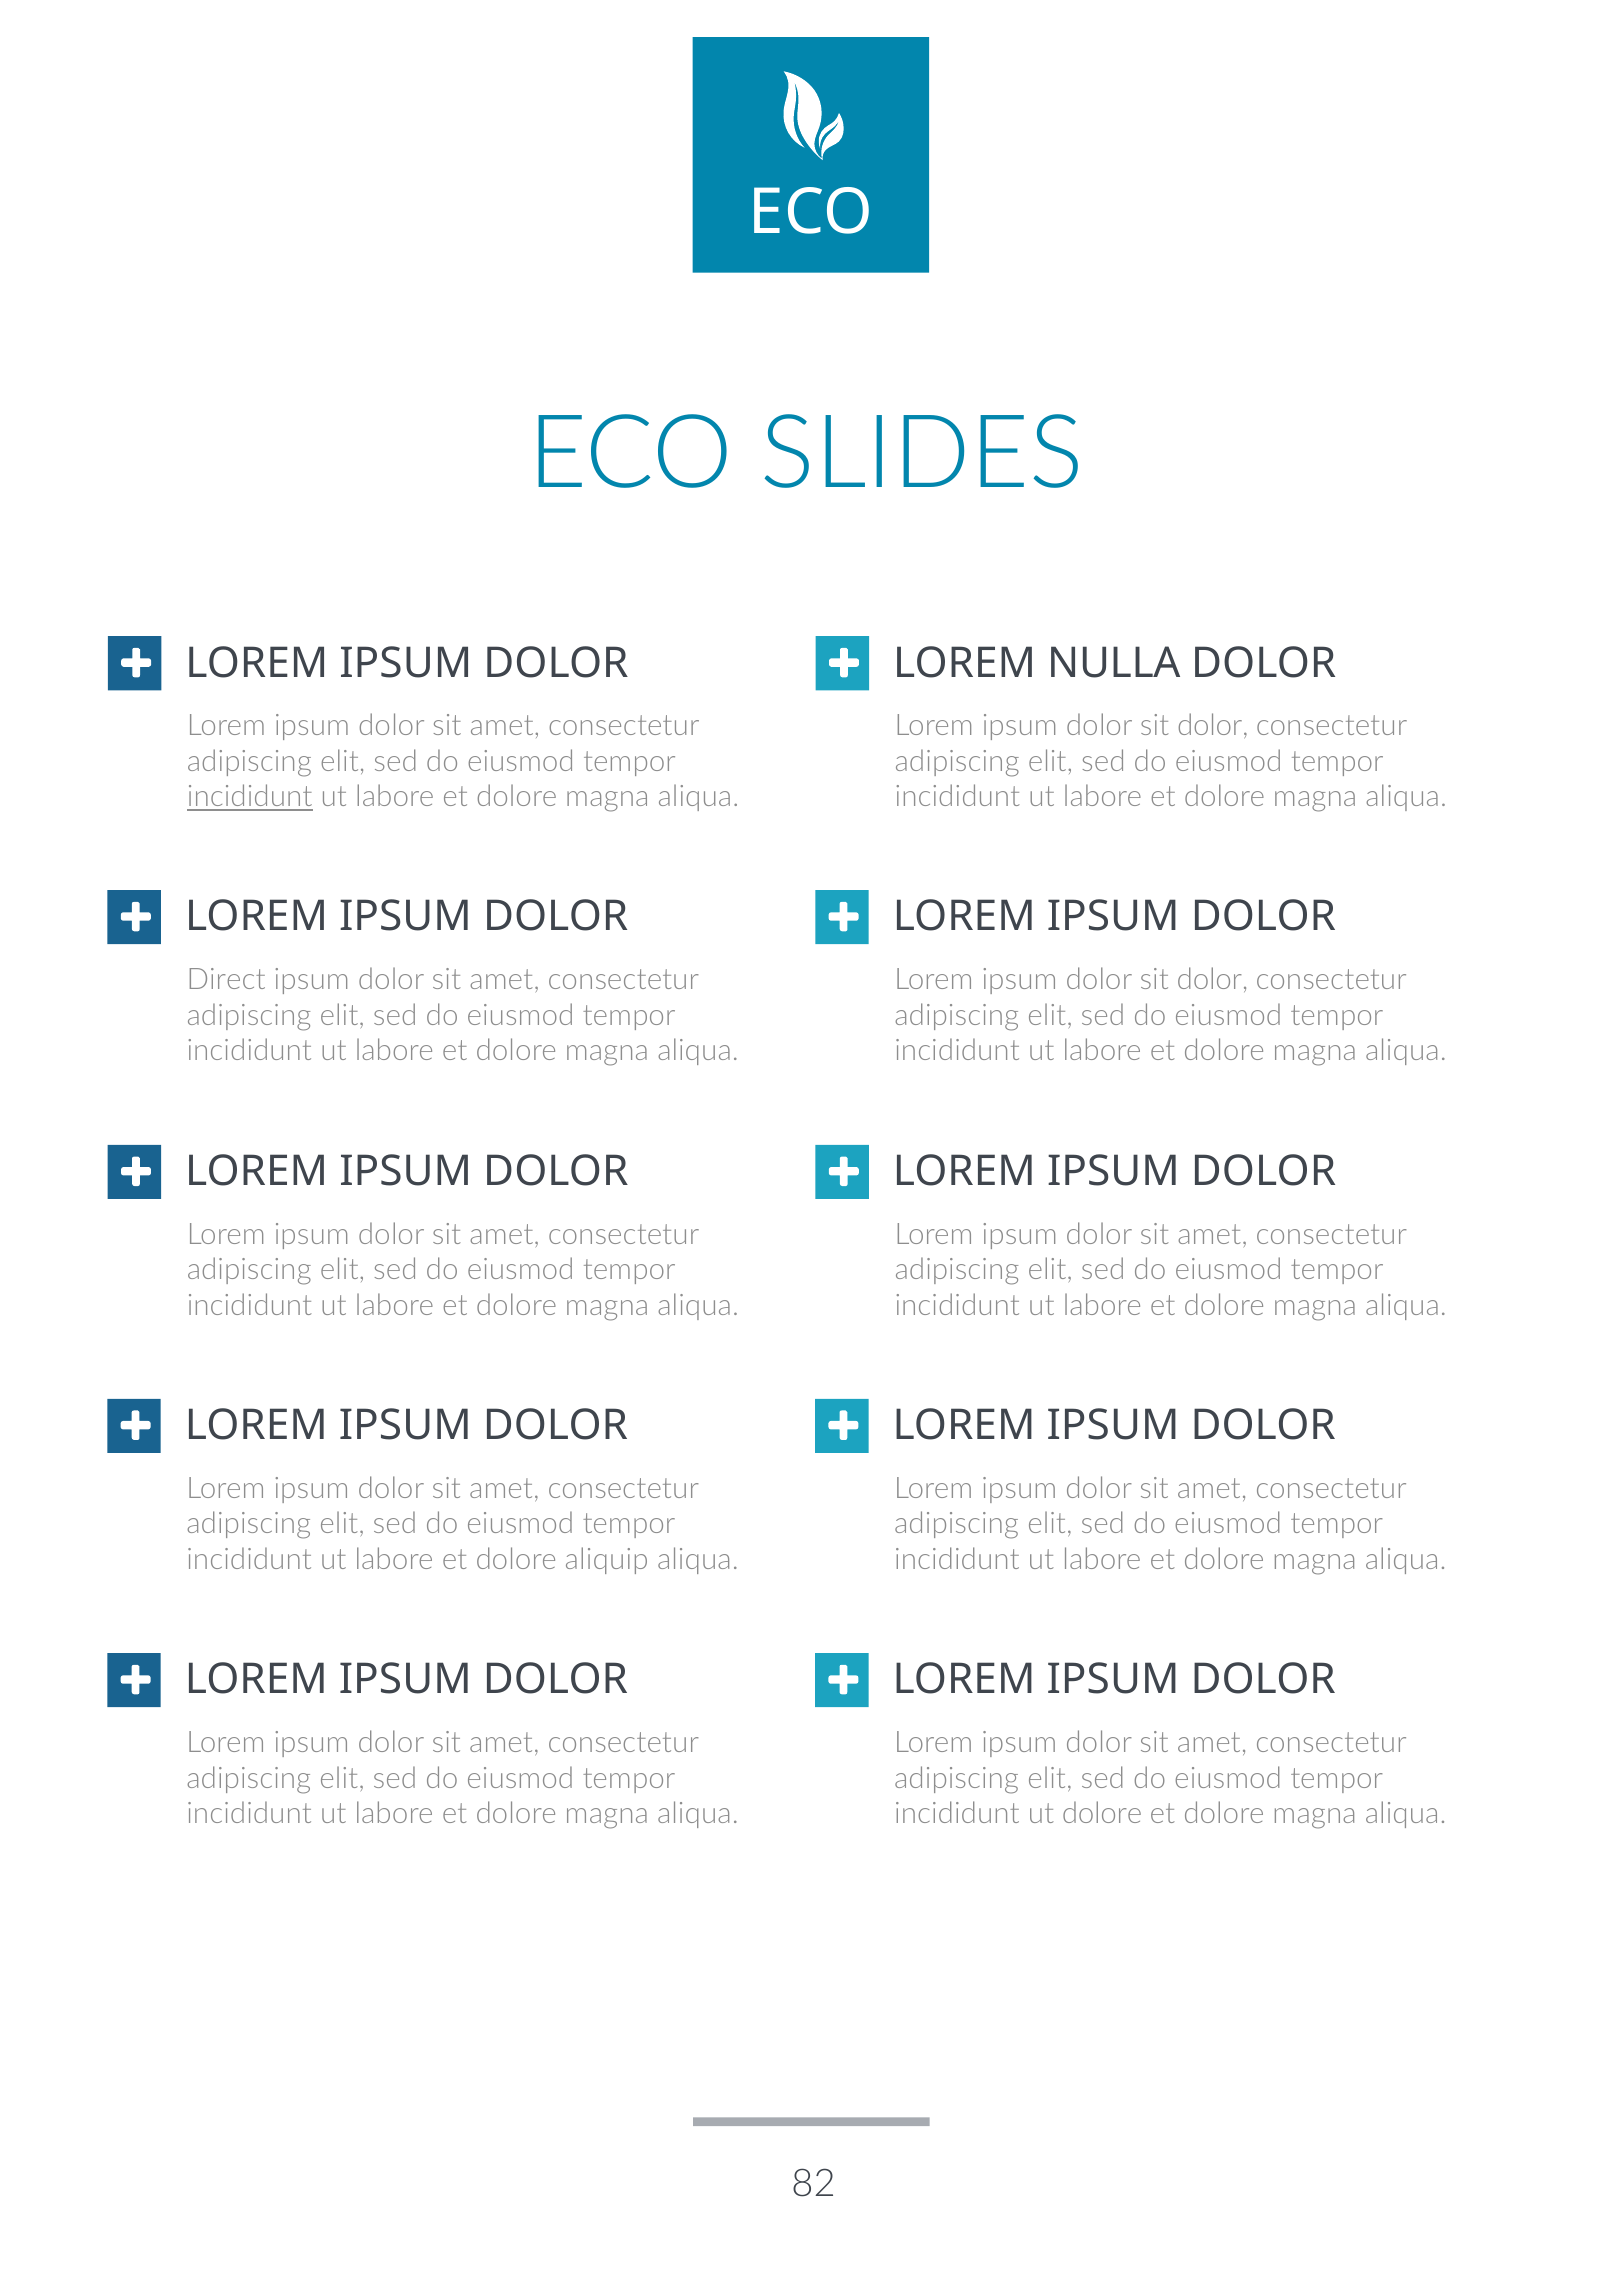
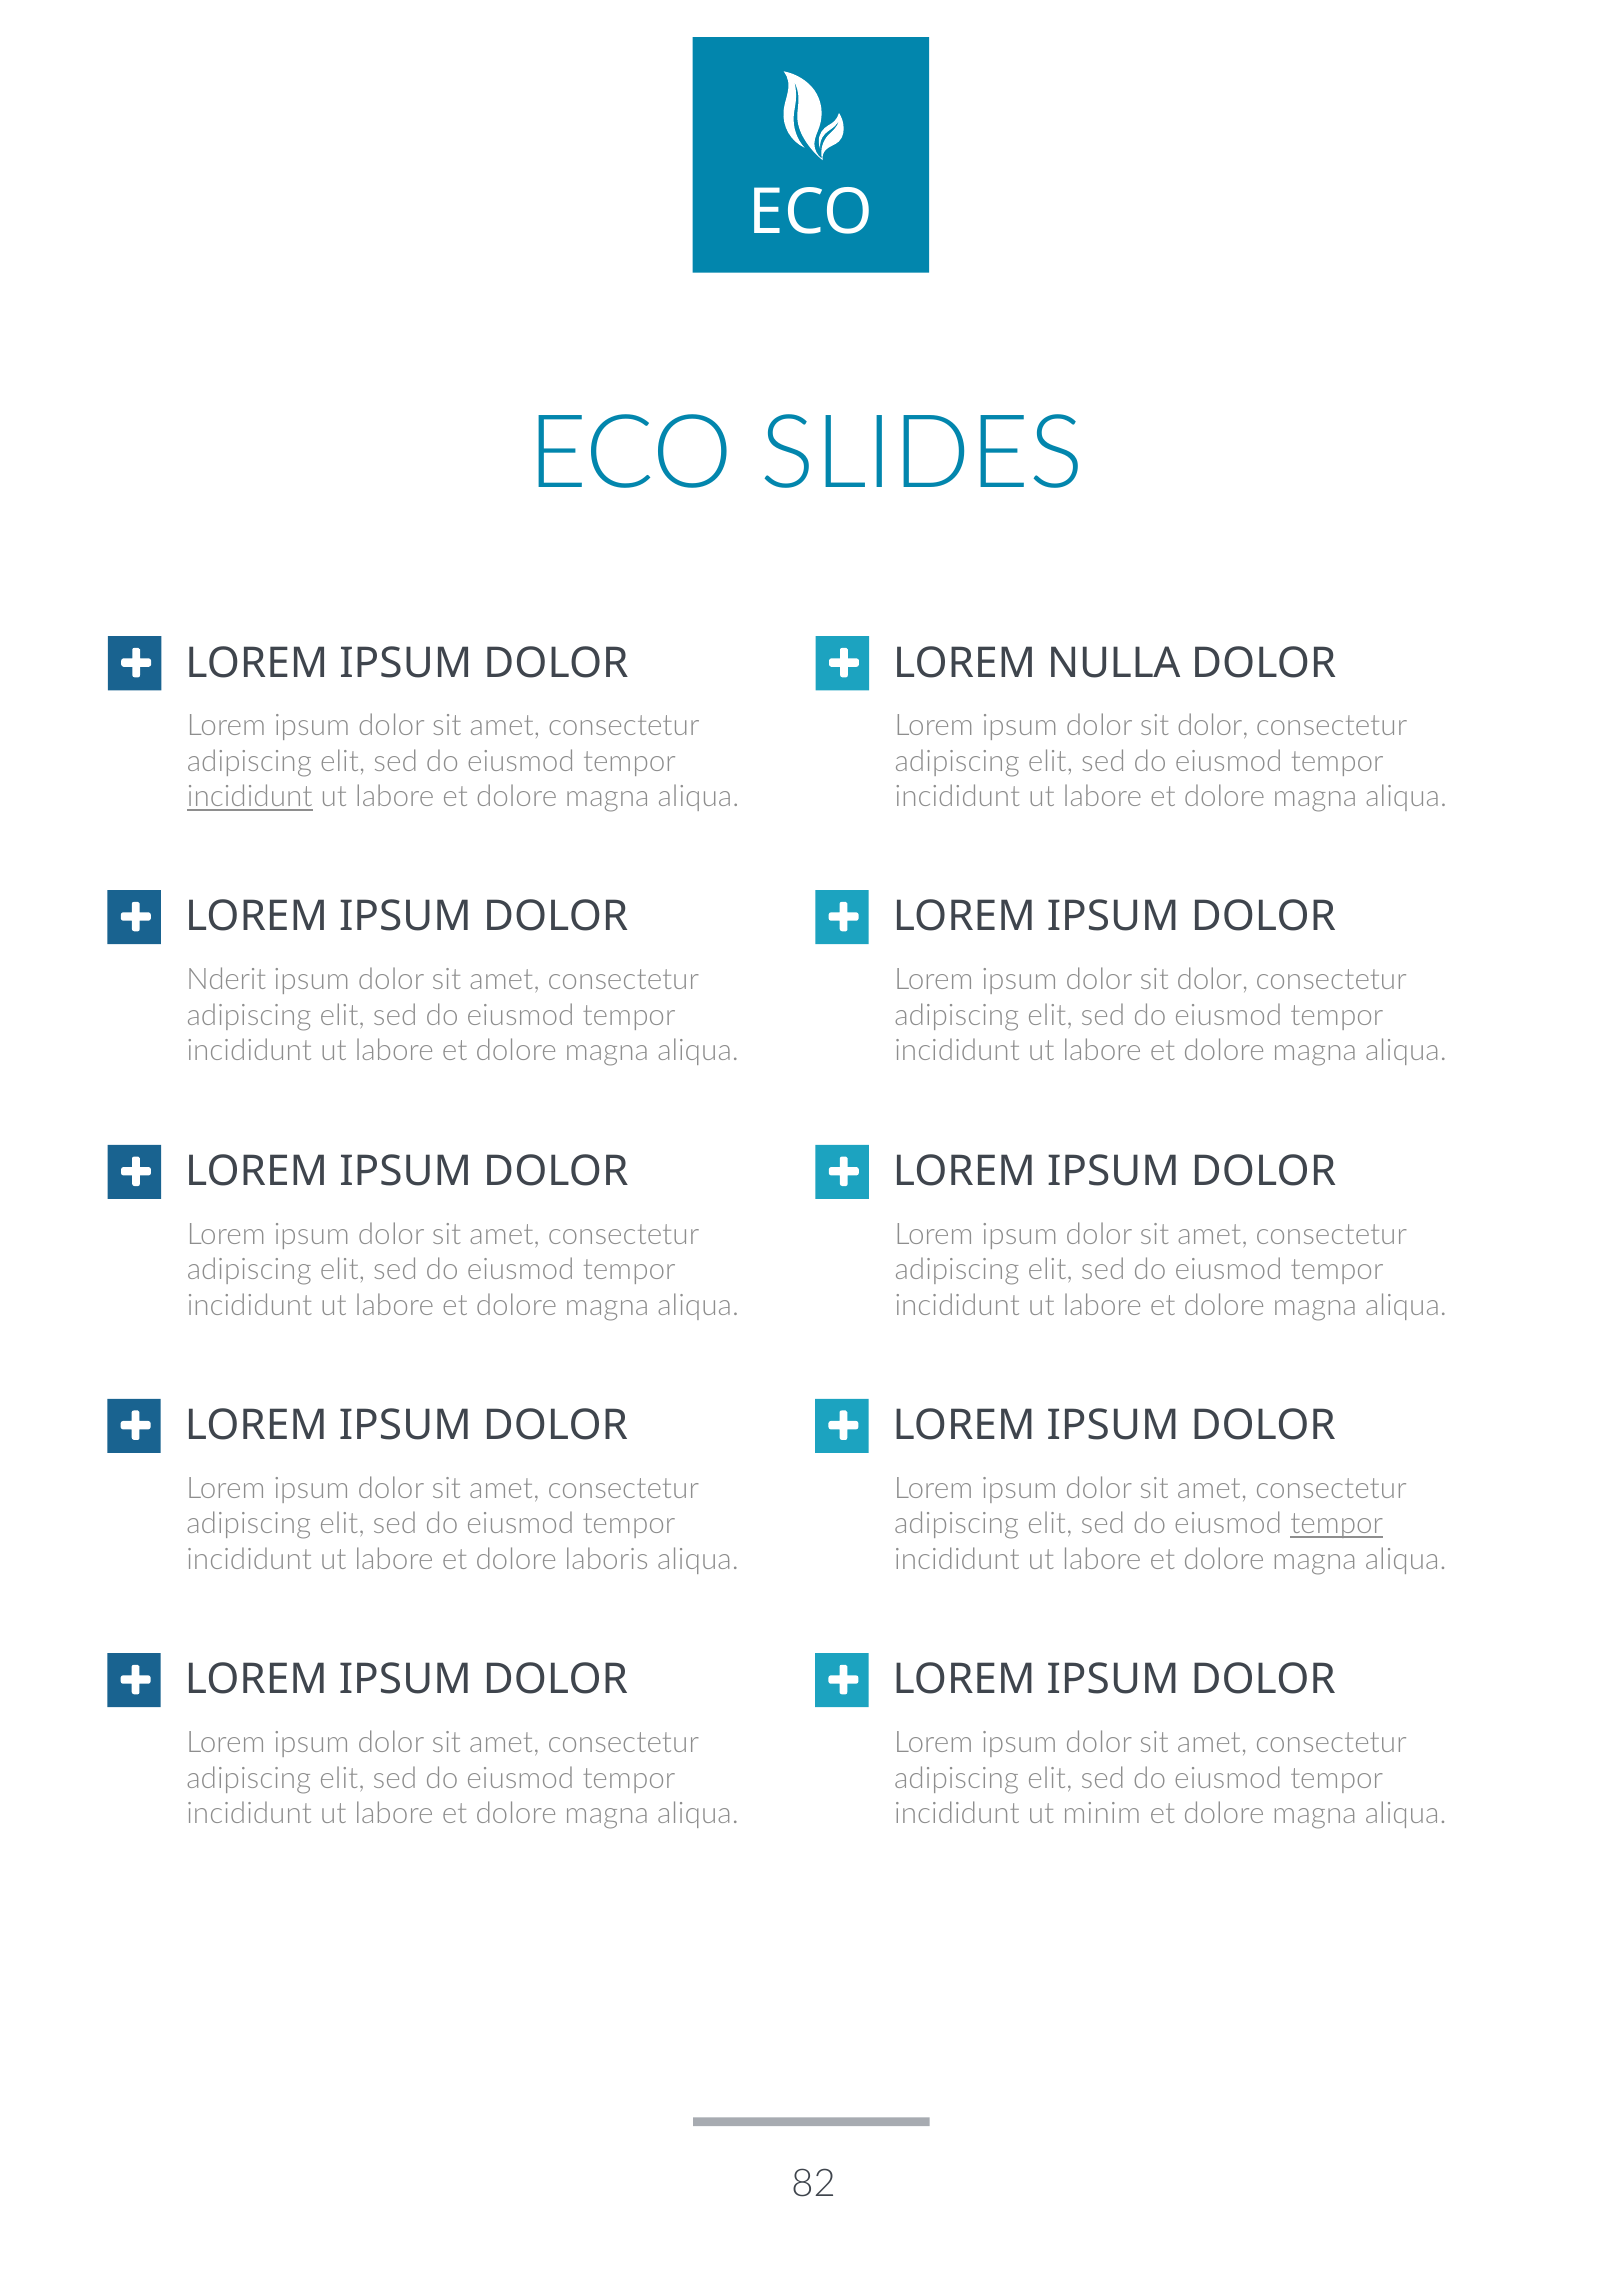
Direct: Direct -> Nderit (226, 979)
tempor underline: none -> present (1337, 1524)
aliquip: aliquip -> laboris (607, 1559)
ut dolore: dolore -> minim (1102, 1814)
